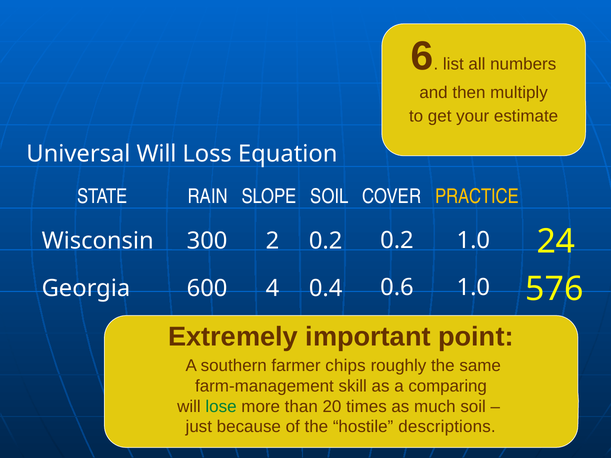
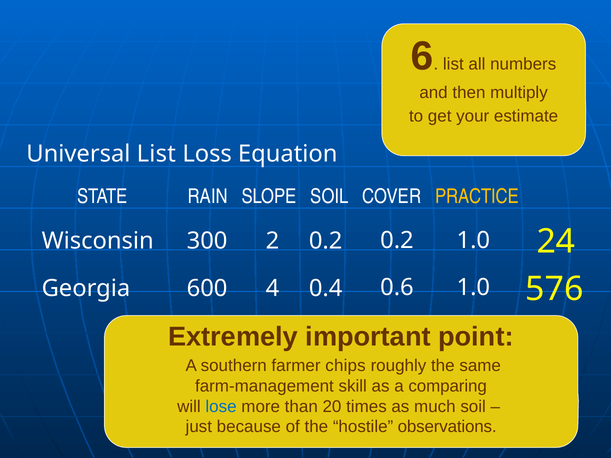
Universal Will: Will -> List (156, 154)
lose colour: green -> blue (221, 407)
descriptions: descriptions -> observations (447, 427)
